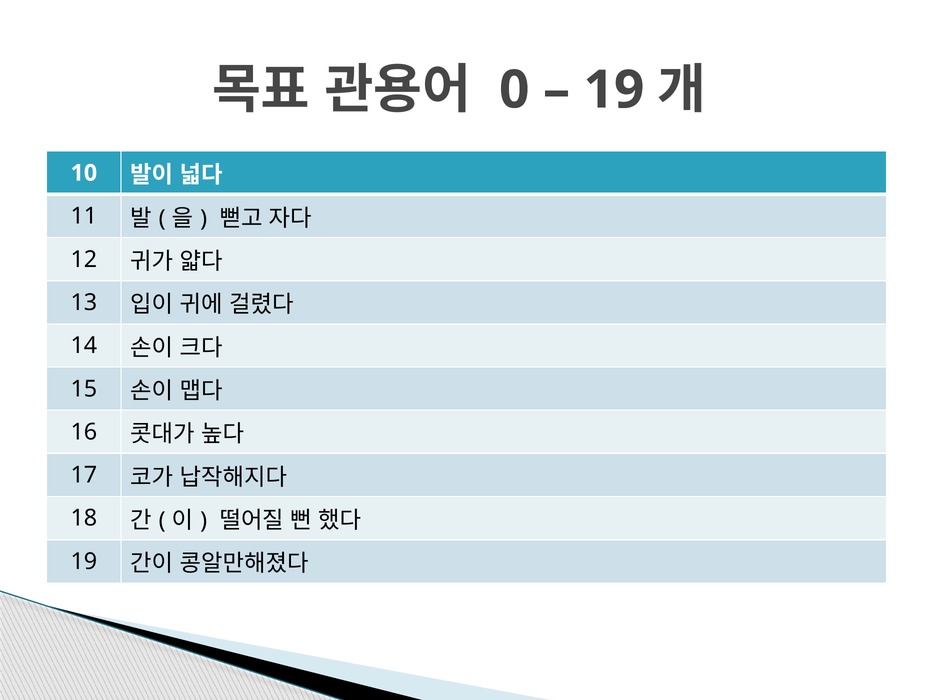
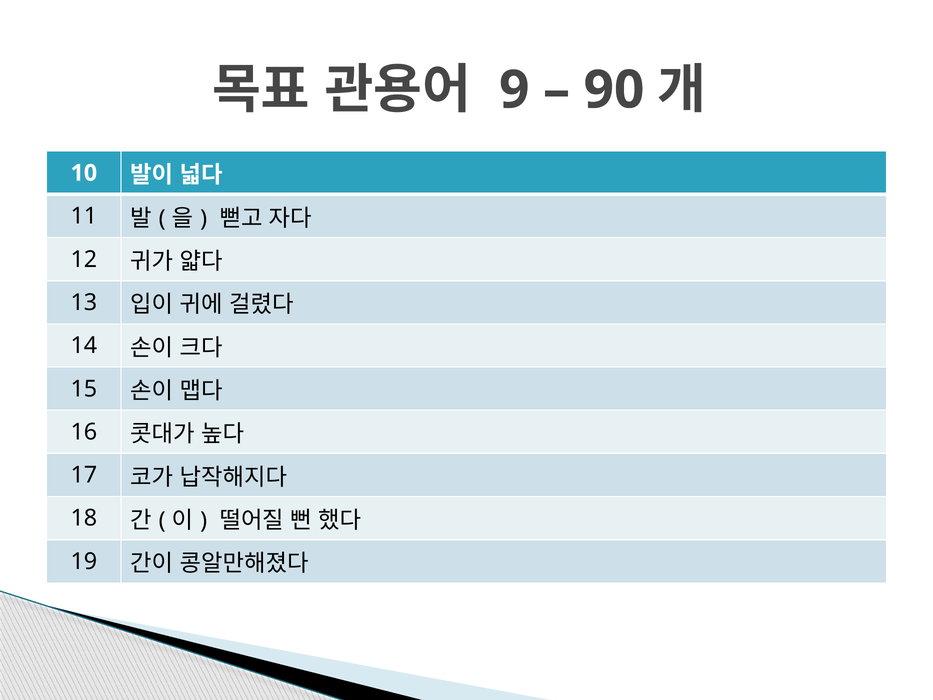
0: 0 -> 9 (514, 90)
19: 19 -> 90 (614, 90)
